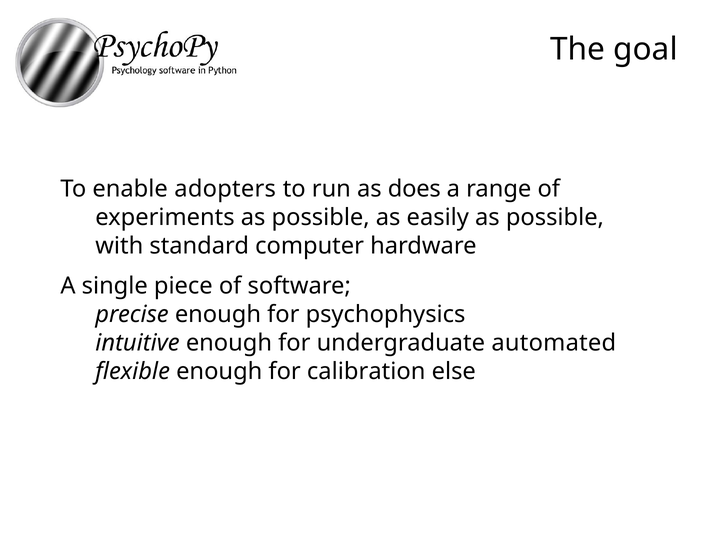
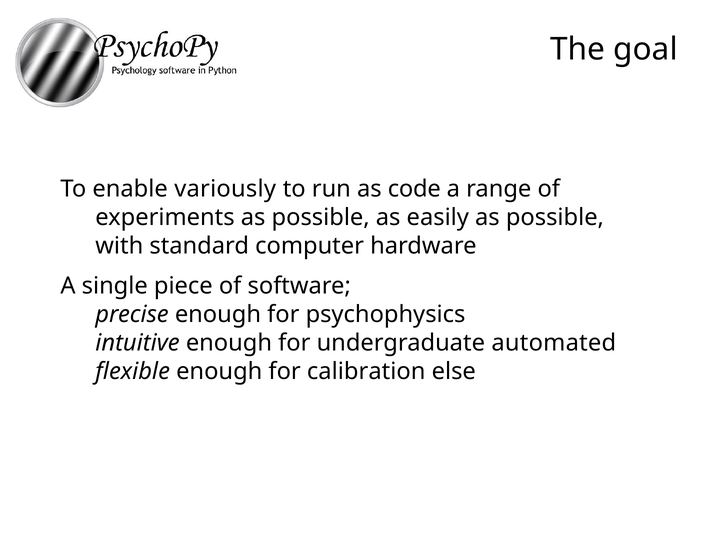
adopters: adopters -> variously (225, 189)
does: does -> code (414, 189)
